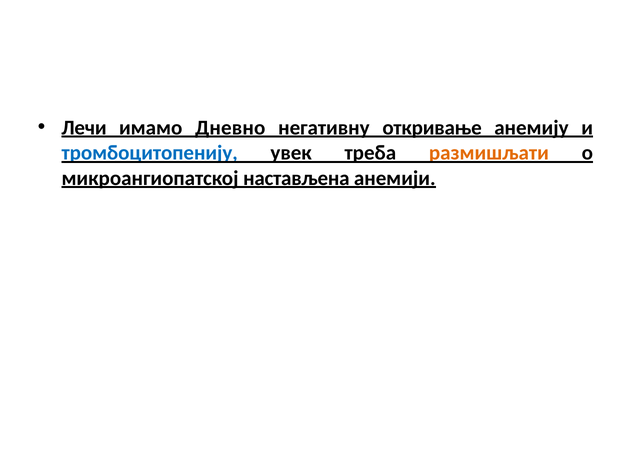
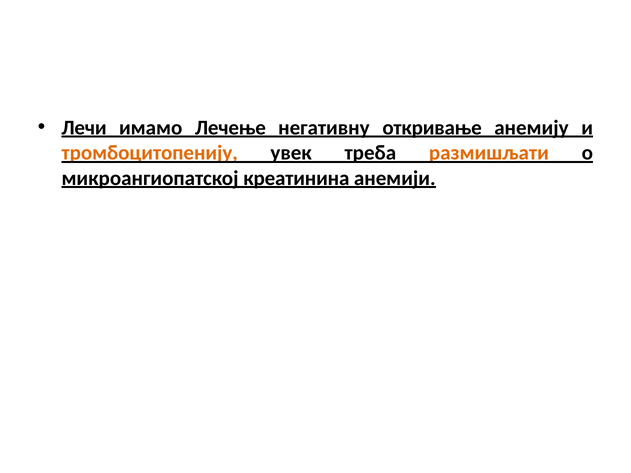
Дневно: Дневно -> Лечење (230, 128)
тромбоцитопенију colour: blue -> orange (150, 153)
настављена: настављена -> креатинина (296, 178)
